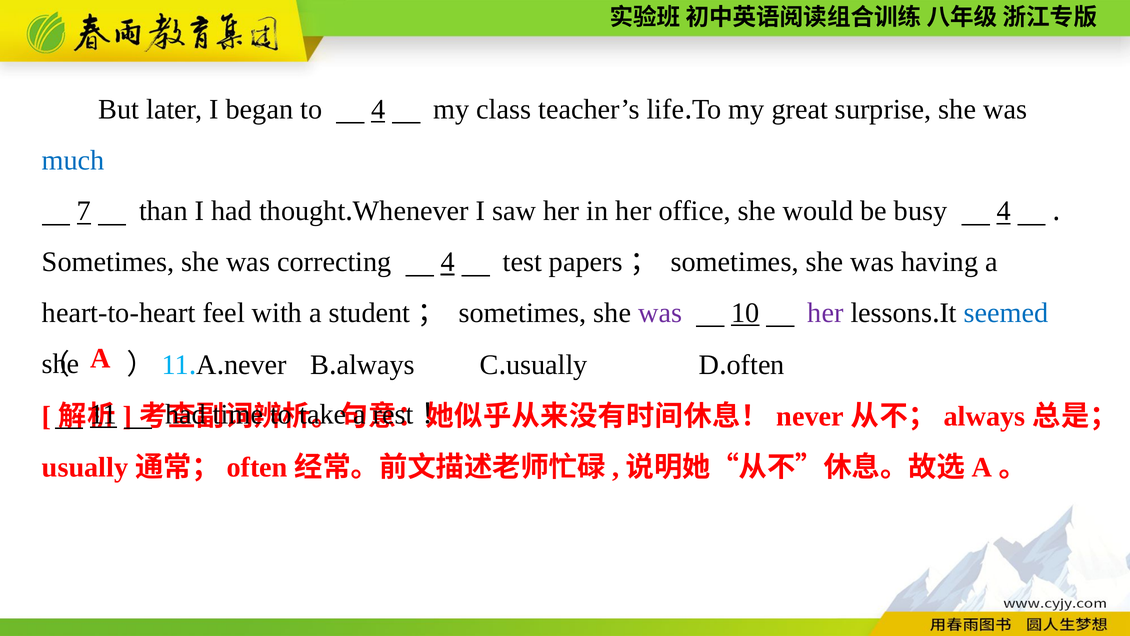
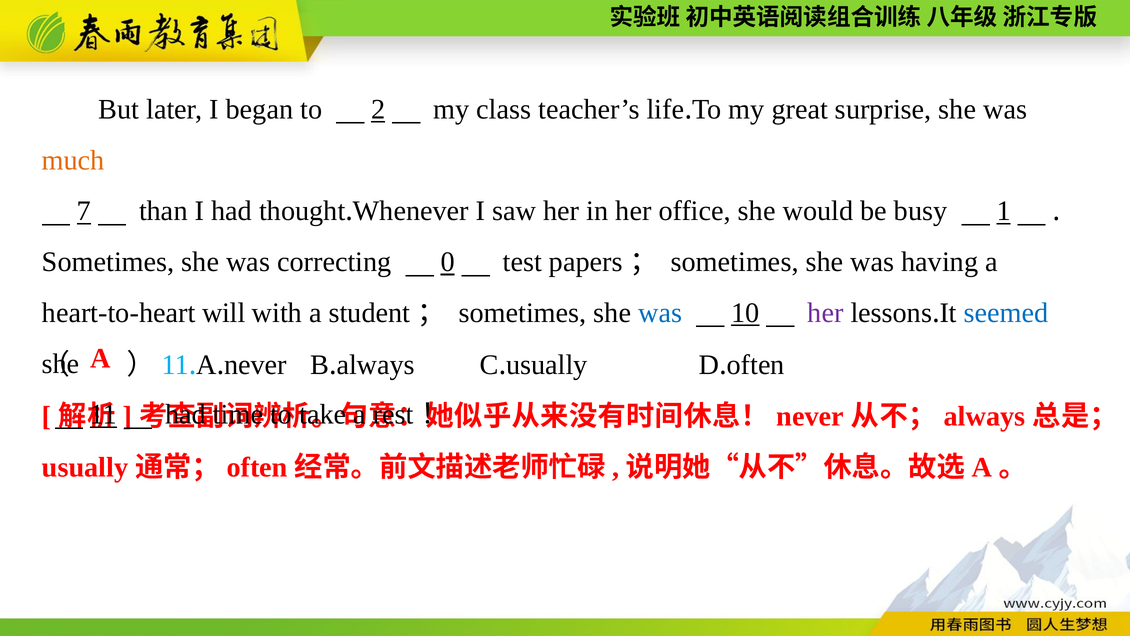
to 4: 4 -> 2 (378, 109)
much colour: blue -> orange (73, 160)
busy 4: 4 -> 1 (1004, 211)
correcting 4: 4 -> 0 (448, 262)
feel: feel -> will (224, 313)
was colour: purple -> blue (660, 313)
